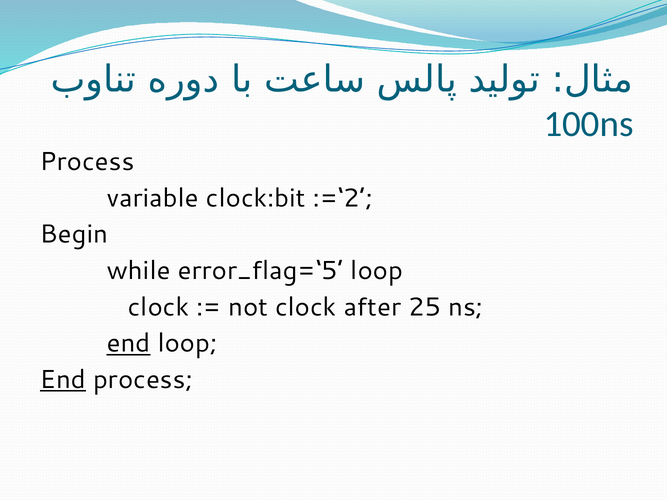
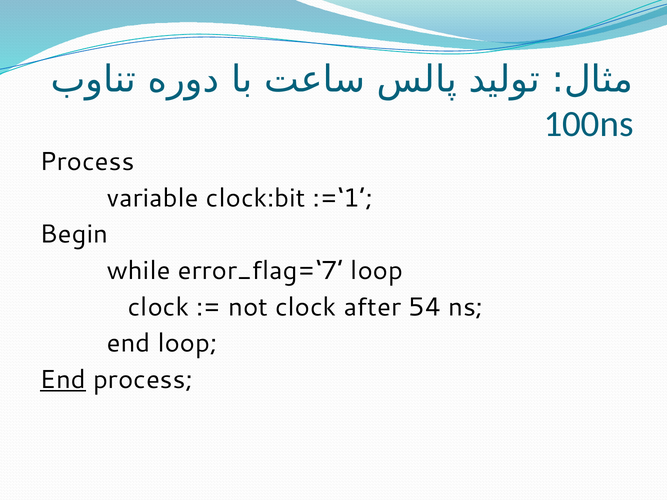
:=‘2: :=‘2 -> :=‘1 (343, 198)
error_flag=‘5: error_flag=‘5 -> error_flag=‘7 (261, 271)
25: 25 -> 54 (425, 307)
end underline: present -> none (129, 344)
